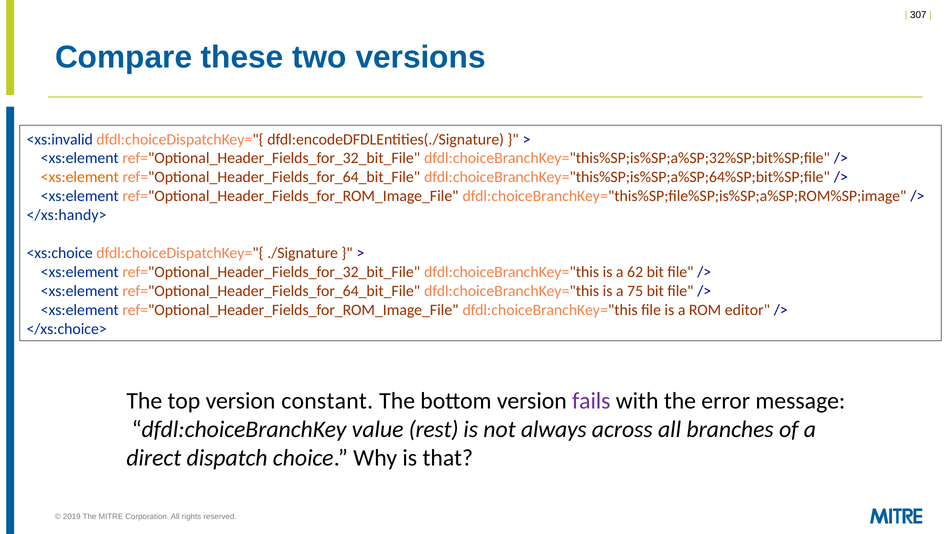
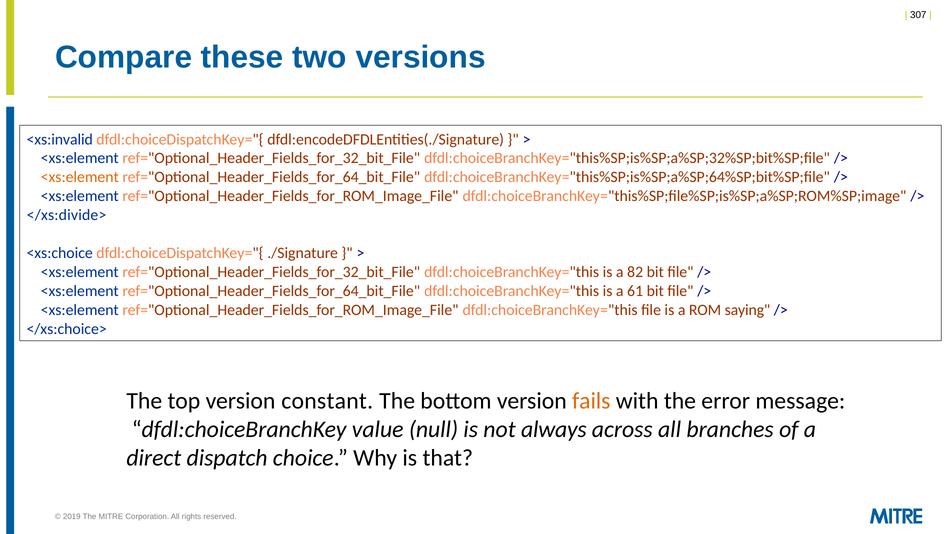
</xs:handy>: </xs:handy> -> </xs:divide> (67, 215)
62: 62 -> 82 (635, 272)
75: 75 -> 61 (635, 291)
editor: editor -> saying (747, 310)
fails colour: purple -> orange (591, 401)
rest: rest -> null (433, 429)
